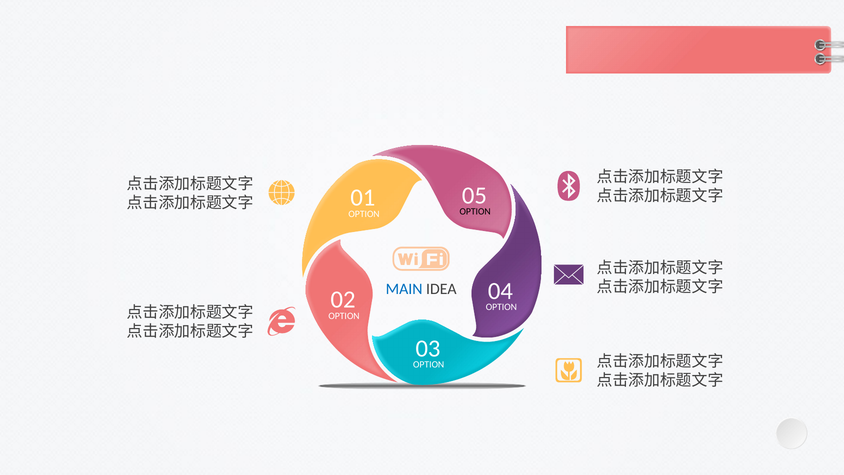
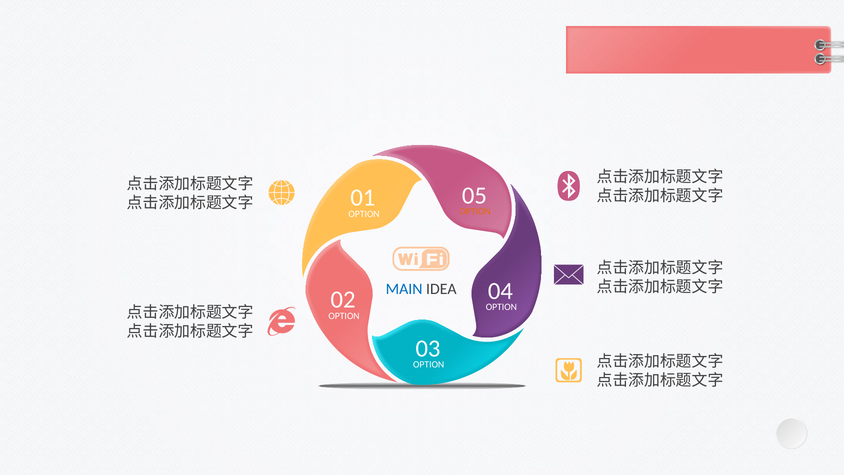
OPTION colour: black -> orange (475, 212)
